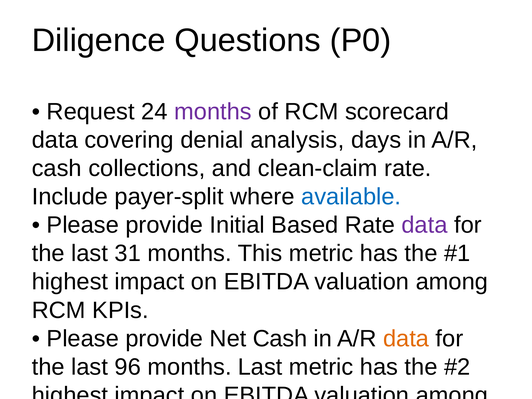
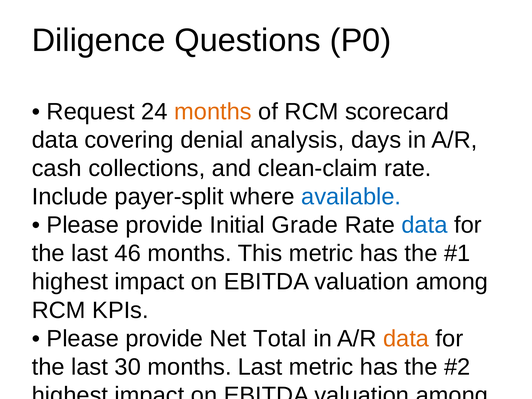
months colour: purple -> orange (213, 112)
Based: Based -> Grade (305, 225)
data colour: purple -> blue (425, 225)
31: 31 -> 46 (128, 253)
Net Cash: Cash -> Total (280, 339)
96: 96 -> 30 (128, 367)
